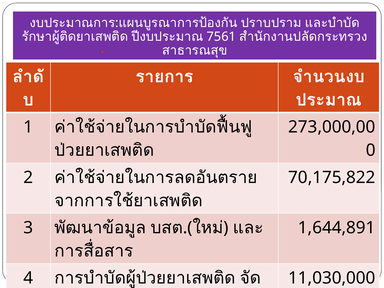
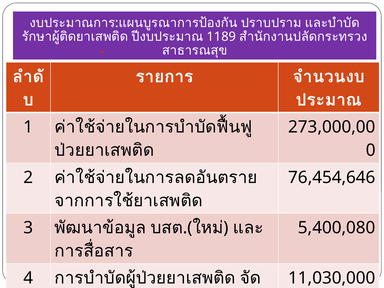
7561: 7561 -> 1189 (221, 37)
70,175,822: 70,175,822 -> 76,454,646 (332, 177)
1,644,891: 1,644,891 -> 5,400,080 (337, 228)
